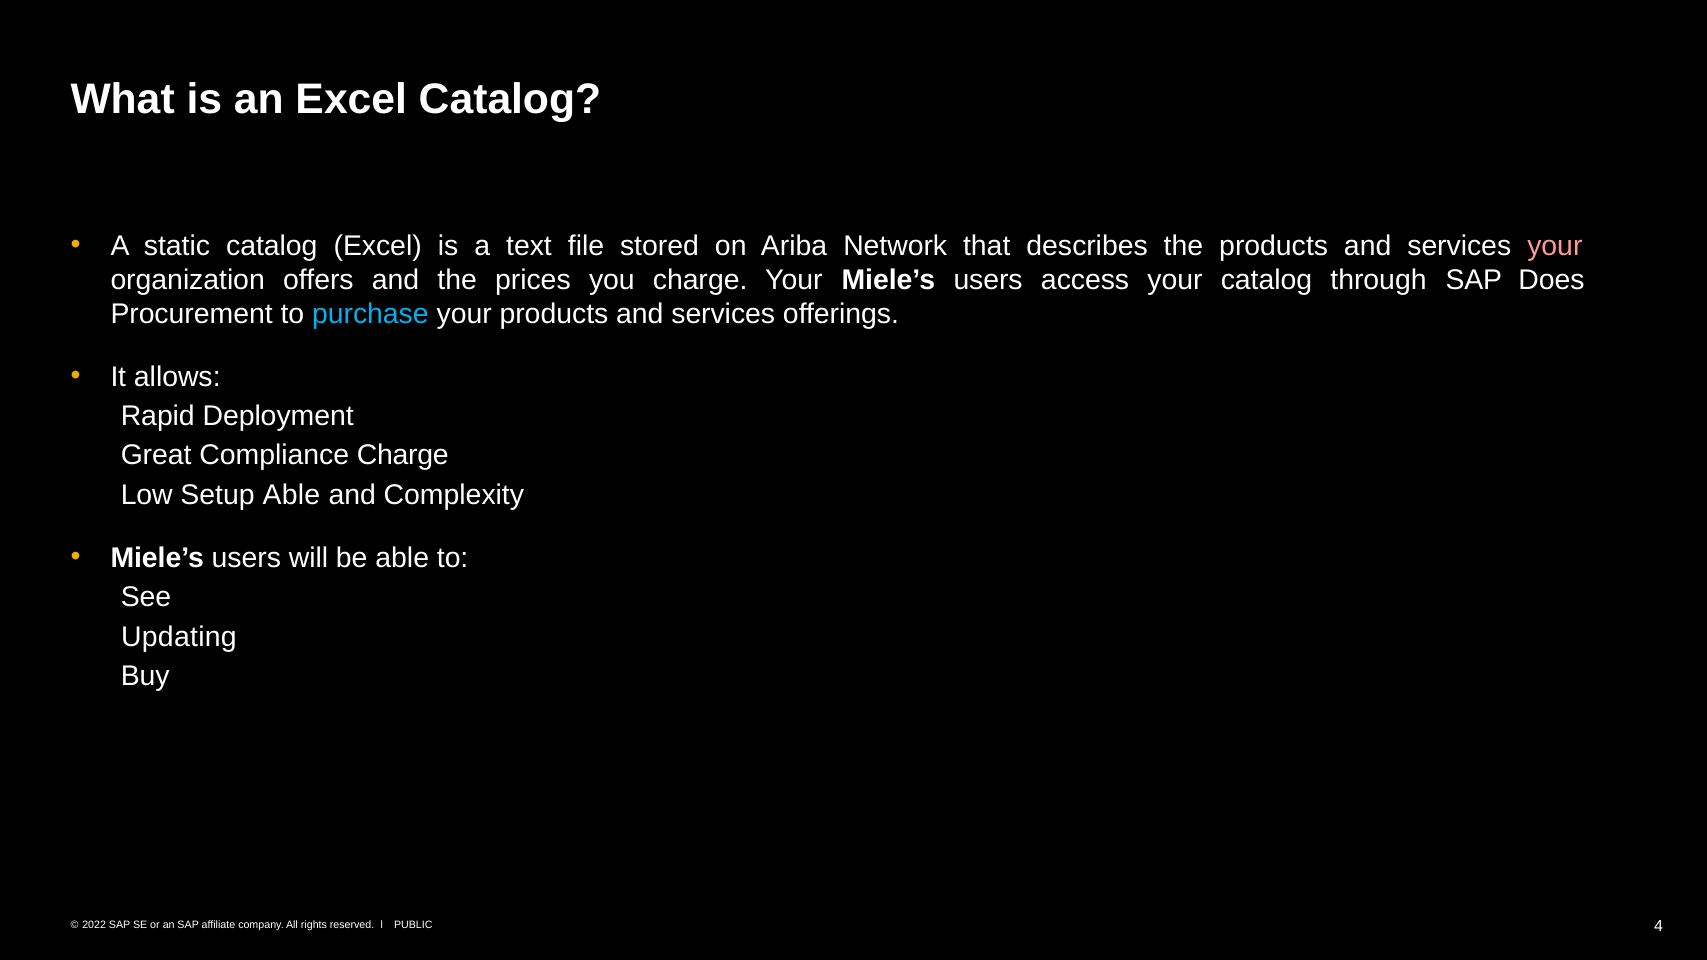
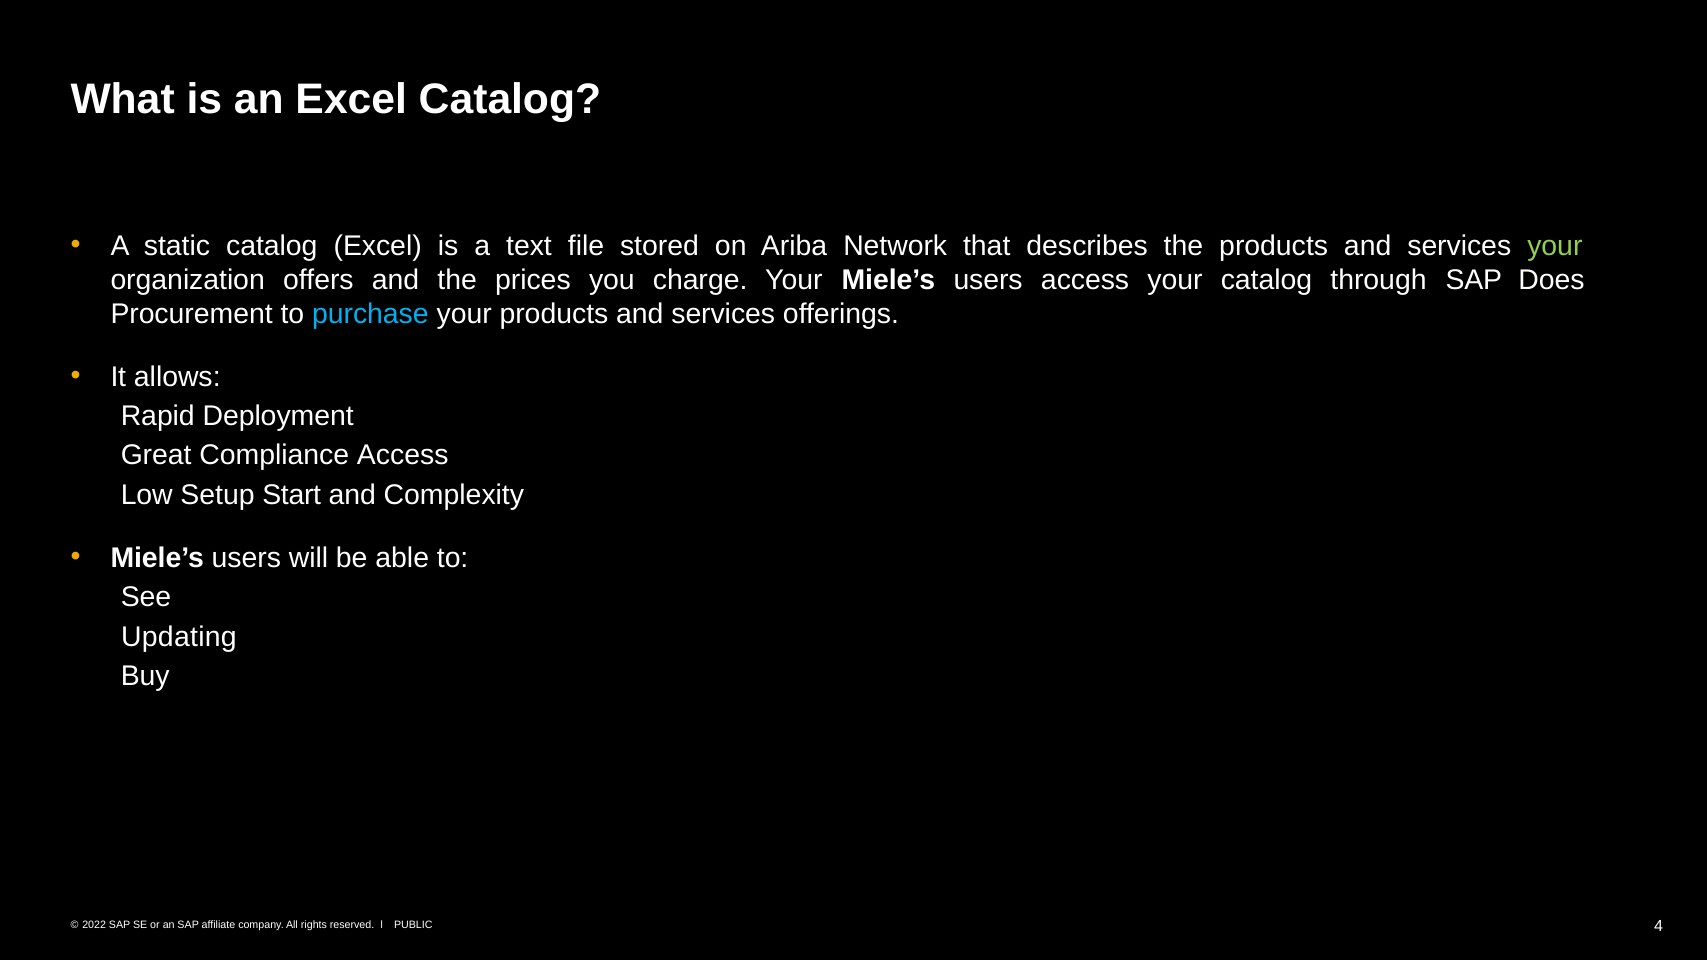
your colour: pink -> light green (1555, 246)
Compliance Charge: Charge -> Access (403, 456)
Setup Able: Able -> Start (292, 495)
